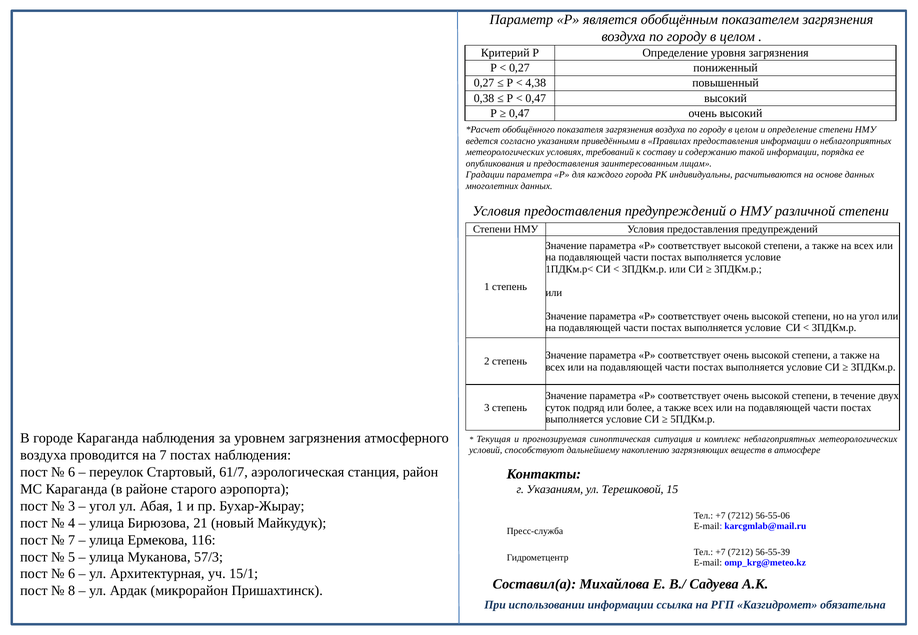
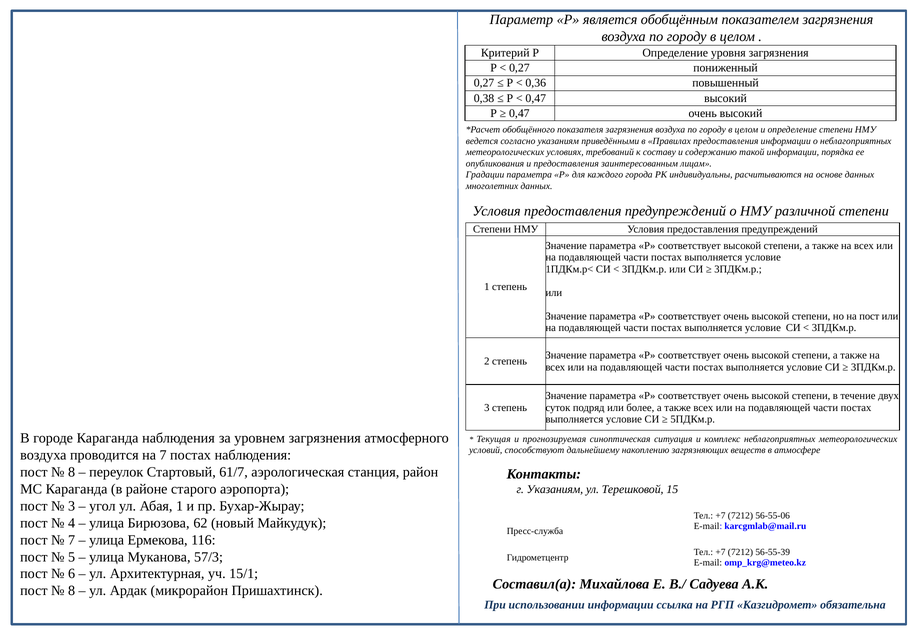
4,38: 4,38 -> 0,36 (536, 83)
на угол: угол -> пост (869, 316)
6: 6 -> 8 (72, 473)
21: 21 -> 62 (200, 523)
